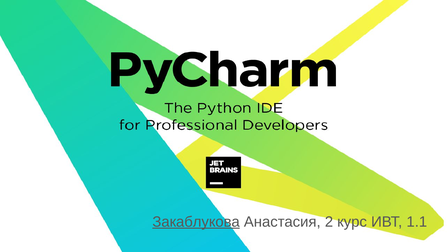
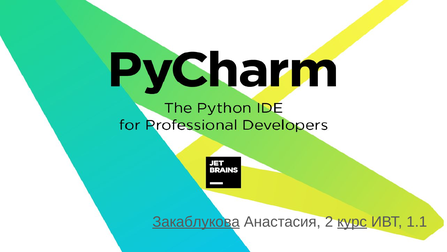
курс underline: none -> present (352, 221)
